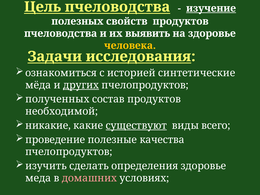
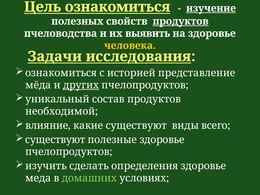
Цель пчеловодства: пчеловодства -> ознакомиться (118, 7)
продуктов underline: none -> present (181, 21)
синтетические: синтетические -> представление (197, 73)
полученных: полученных -> уникальный (57, 99)
никакие: никакие -> влияние (48, 126)
существуют underline: present -> none (136, 126)
проведение: проведение -> существуют (55, 140)
полезные качества: качества -> здоровье (162, 140)
домашних colour: pink -> light green (89, 178)
